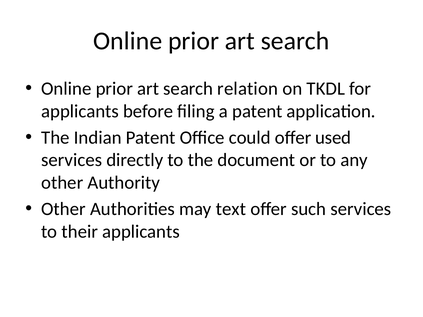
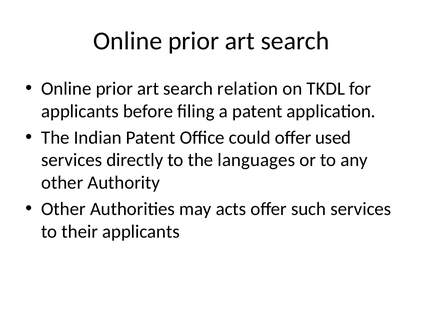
document: document -> languages (256, 160)
text: text -> acts (231, 209)
